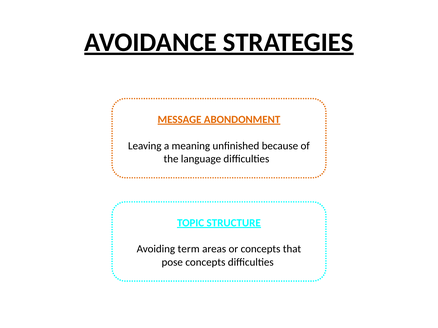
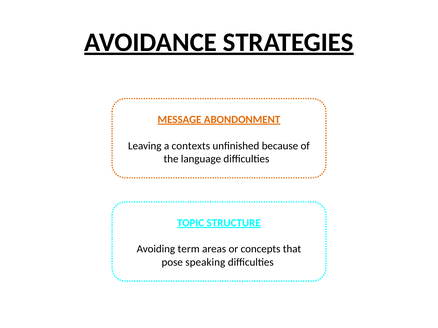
meaning: meaning -> contexts (191, 146)
pose concepts: concepts -> speaking (205, 263)
